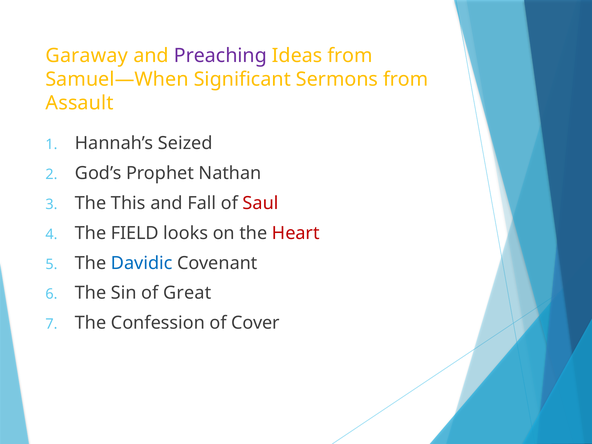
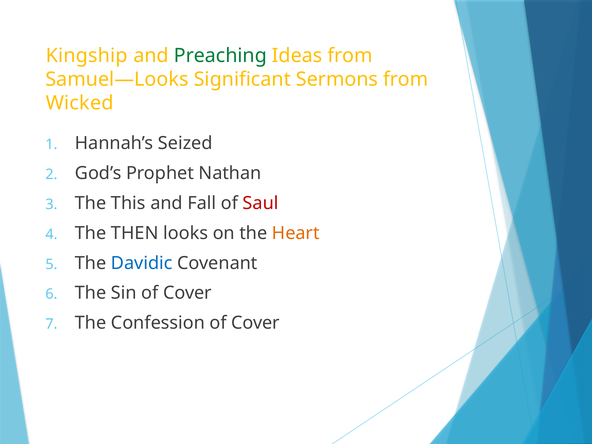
Garaway: Garaway -> Kingship (87, 56)
Preaching colour: purple -> green (220, 56)
Samuel—When: Samuel—When -> Samuel—Looks (117, 79)
Assault: Assault -> Wicked (80, 103)
FIELD: FIELD -> THEN (135, 233)
Heart colour: red -> orange (296, 233)
Sin of Great: Great -> Cover (187, 293)
